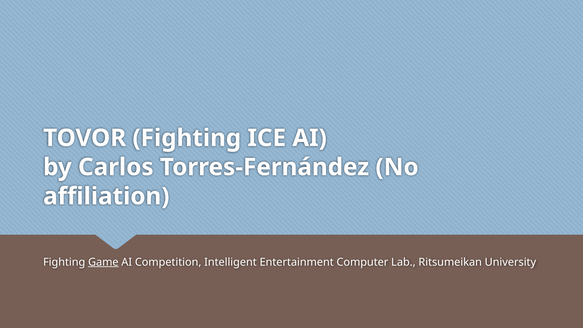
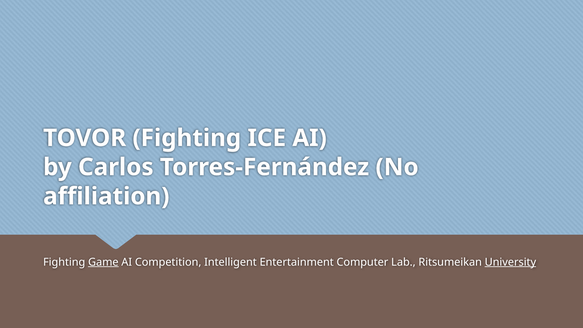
University underline: none -> present (510, 262)
